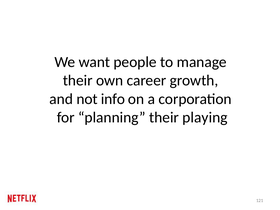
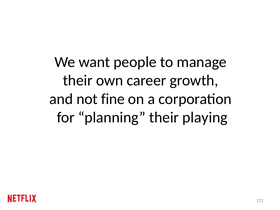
info: info -> fine (113, 99)
